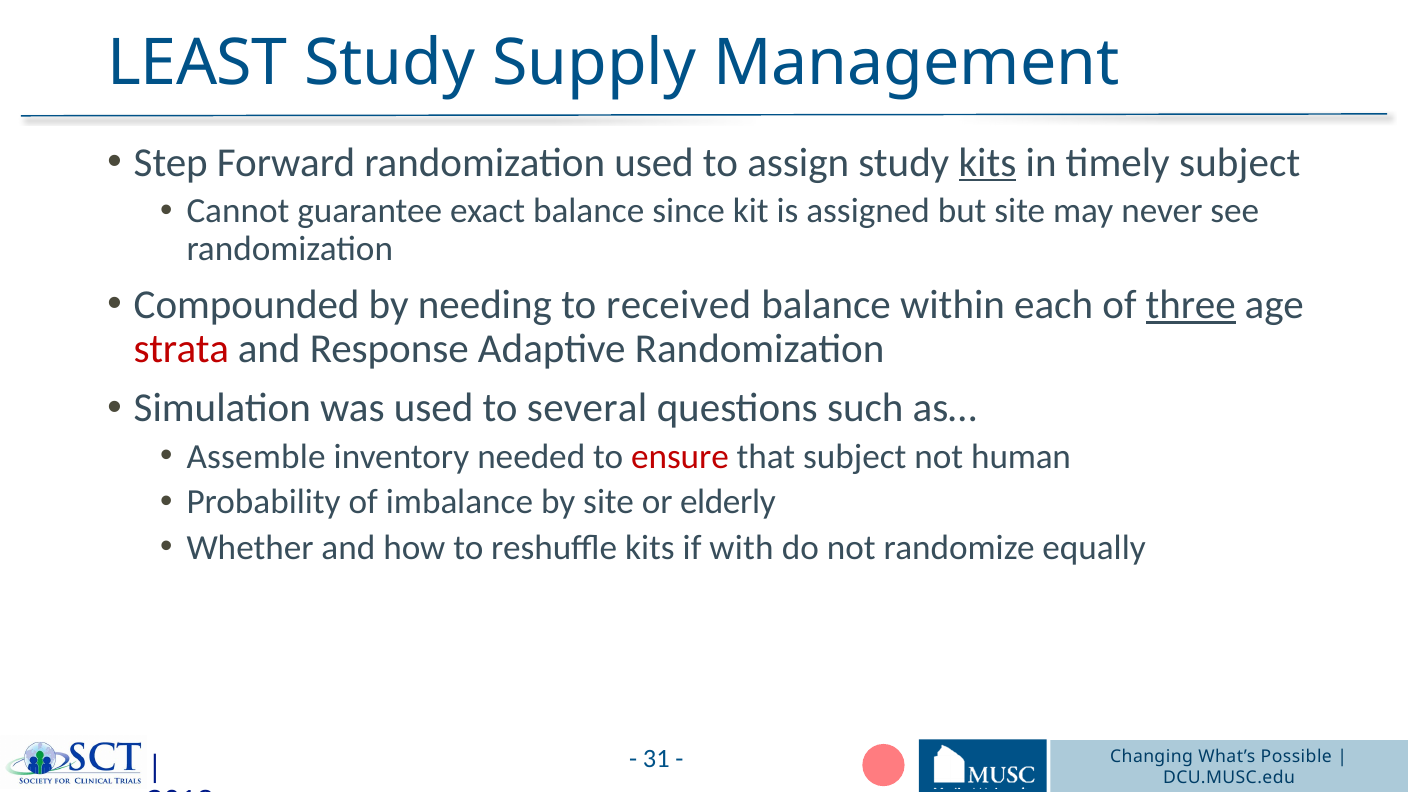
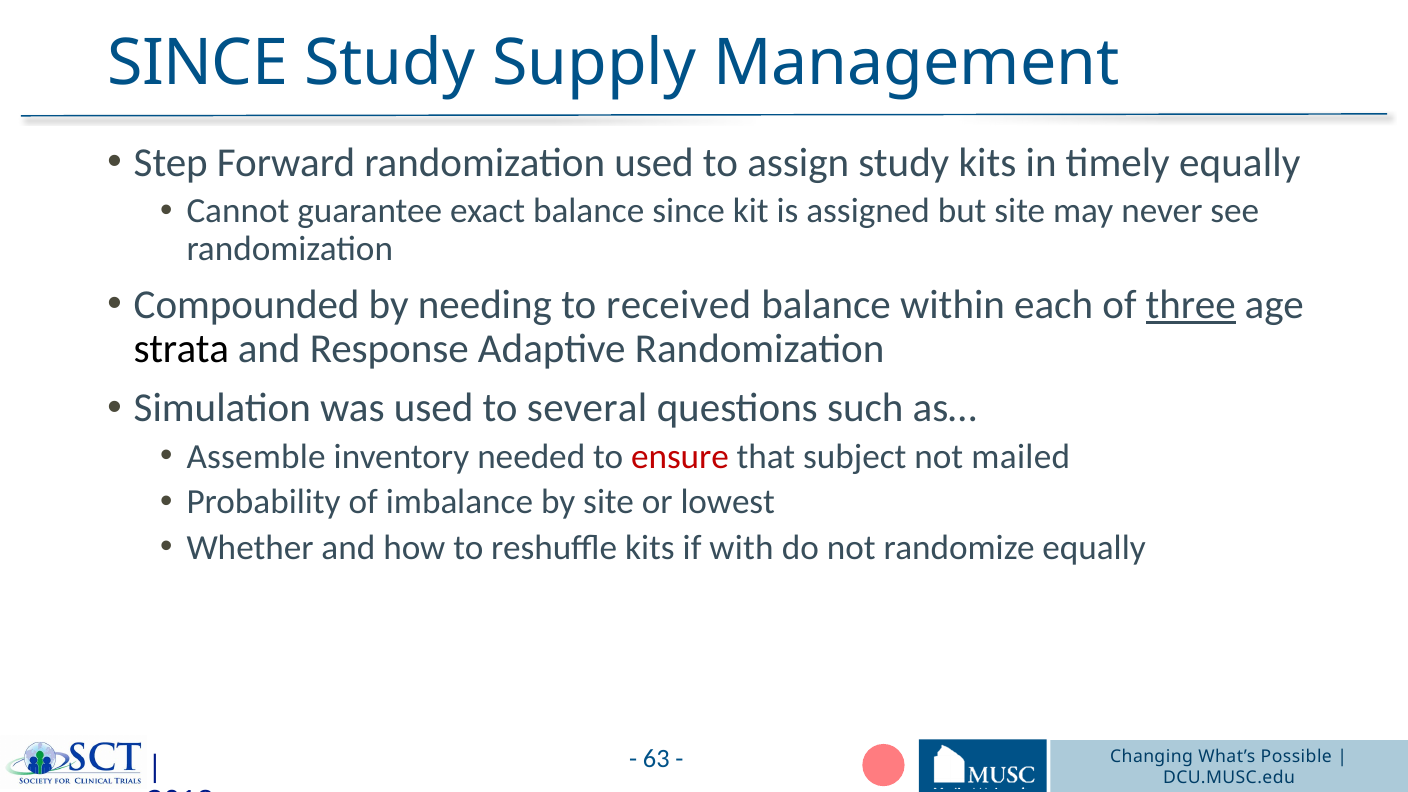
LEAST: LEAST -> SINCE (198, 63)
kits underline: present -> none (987, 162)
timely subject: subject -> equally (1240, 162)
strata colour: red -> black (181, 349)
human: human -> mailed (1021, 457)
elderly: elderly -> lowest (728, 502)
31: 31 -> 63 (656, 758)
